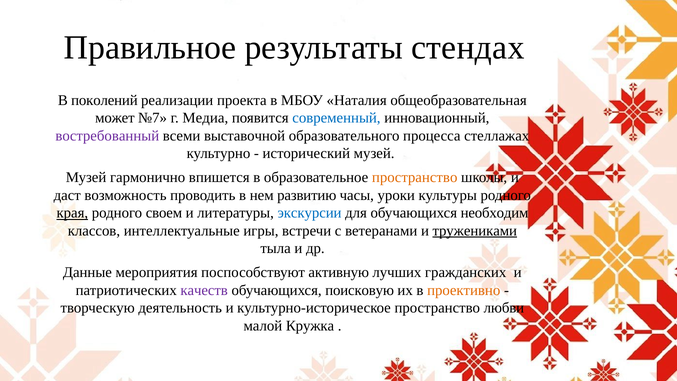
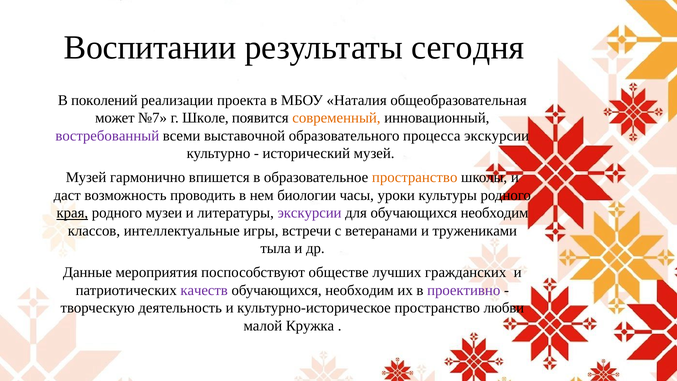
Правильное: Правильное -> Воспитании (150, 47)
стендах: стендах -> сегодня (468, 47)
Медиа: Медиа -> Школе (205, 118)
современный colour: blue -> orange (336, 118)
процесса стеллажах: стеллажах -> экскурсии (497, 136)
развитию: развитию -> биологии (307, 195)
своем: своем -> музеи (164, 213)
экскурсии colour: blue -> purple (310, 213)
тружениками underline: present -> none (475, 231)
активную: активную -> обществе (339, 272)
поисковую: поисковую -> необходим (360, 290)
проективно colour: orange -> purple (464, 290)
